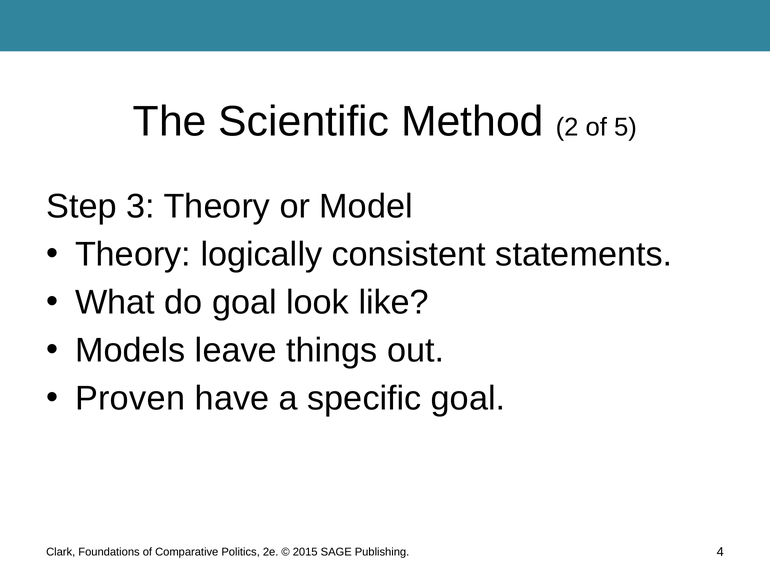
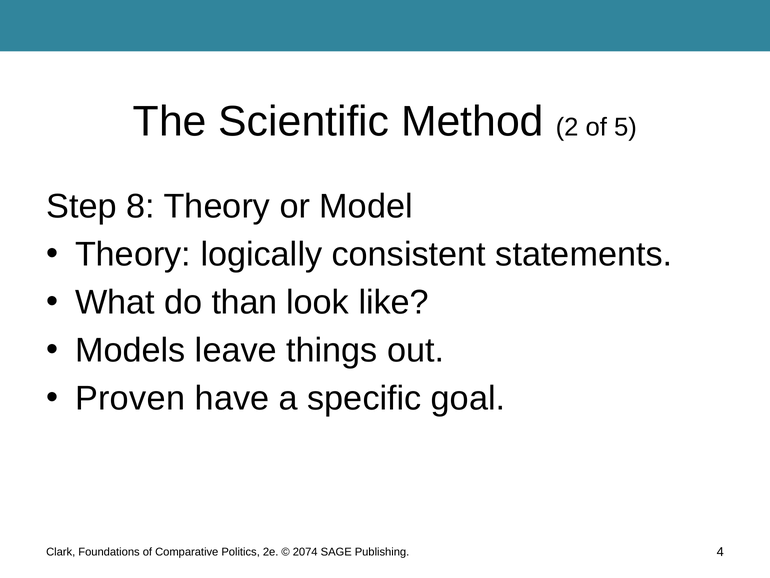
3: 3 -> 8 (140, 206)
do goal: goal -> than (245, 302)
2015: 2015 -> 2074 (305, 551)
